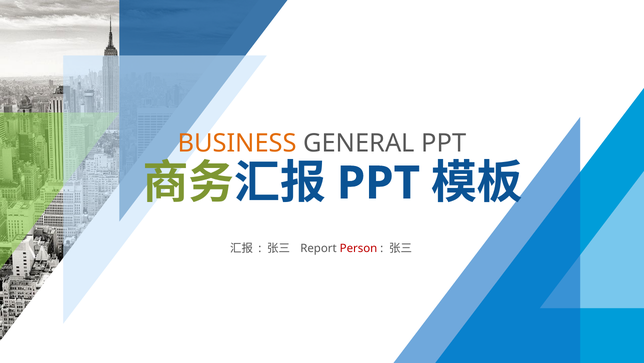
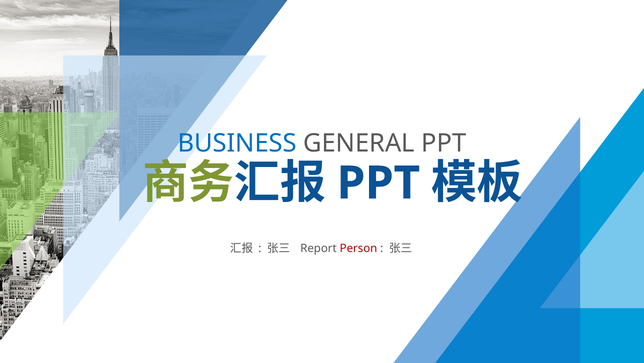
BUSINESS colour: orange -> blue (237, 143)
